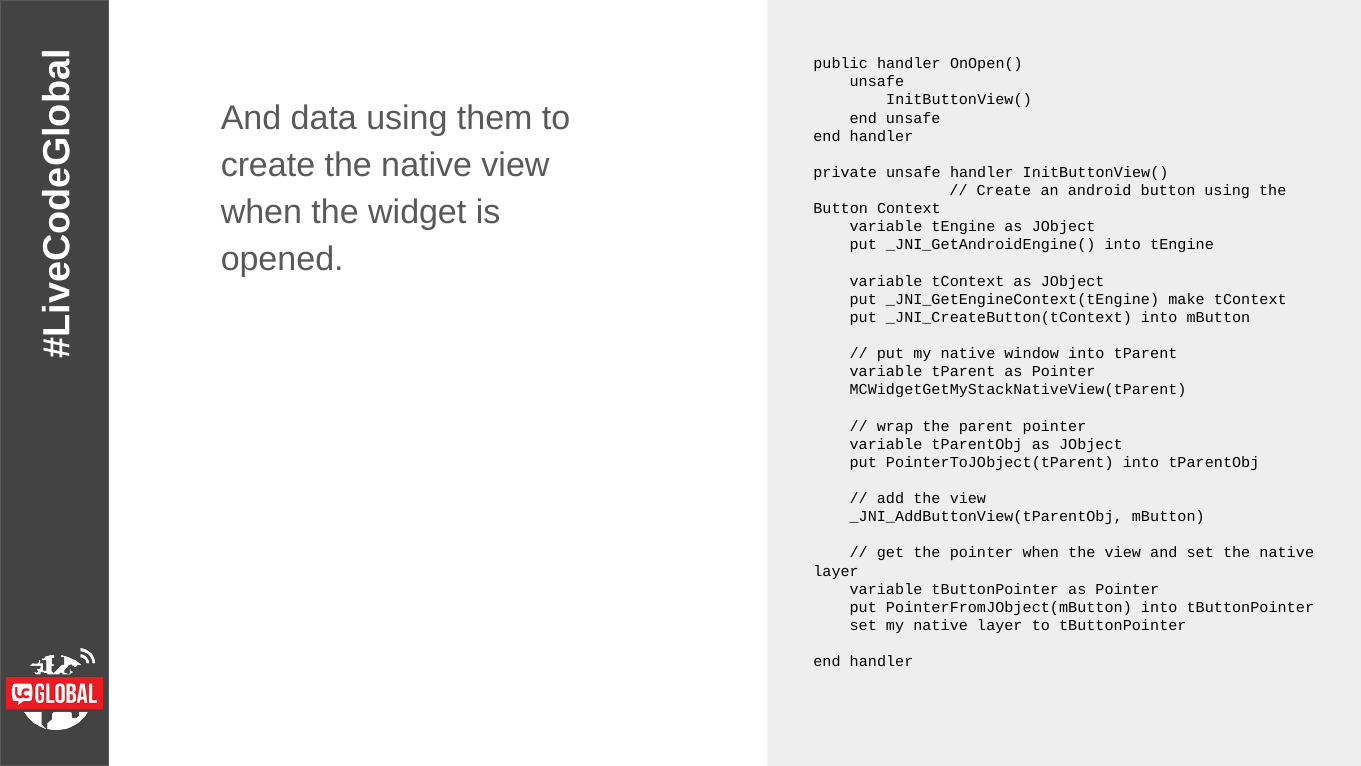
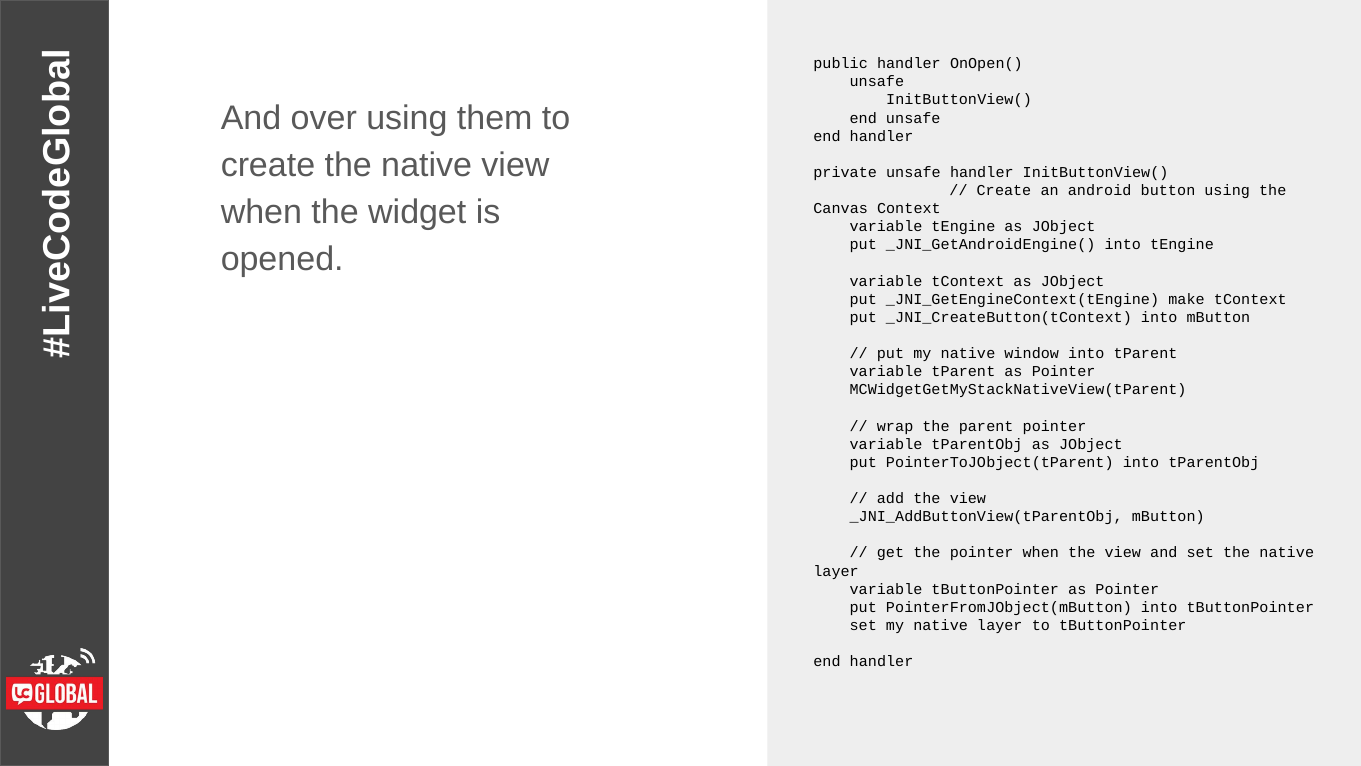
data: data -> over (324, 118)
Button: Button -> Canvas (841, 209)
